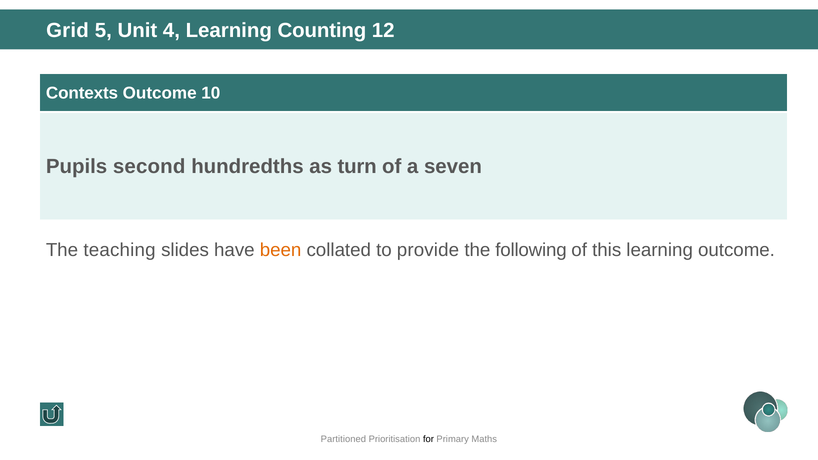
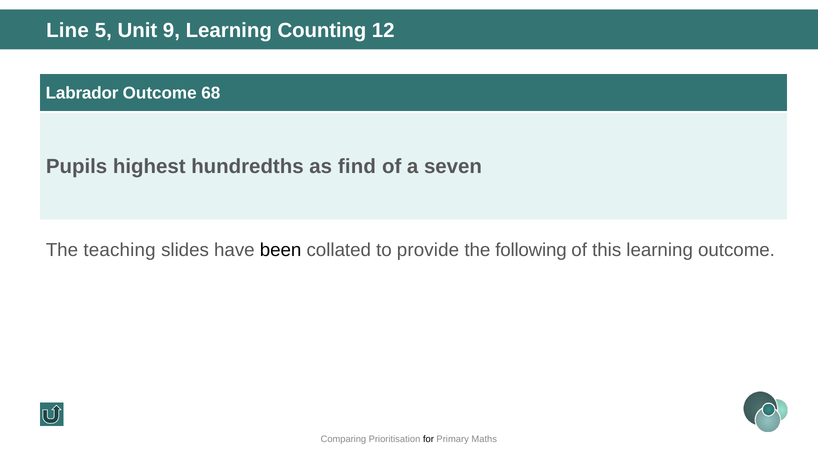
Grid: Grid -> Line (67, 30)
4: 4 -> 9 (171, 30)
Contexts: Contexts -> Labrador (82, 93)
10: 10 -> 68 (211, 93)
second: second -> highest (149, 166)
turn: turn -> find (357, 166)
been colour: orange -> black (281, 250)
Partitioned: Partitioned -> Comparing (343, 439)
